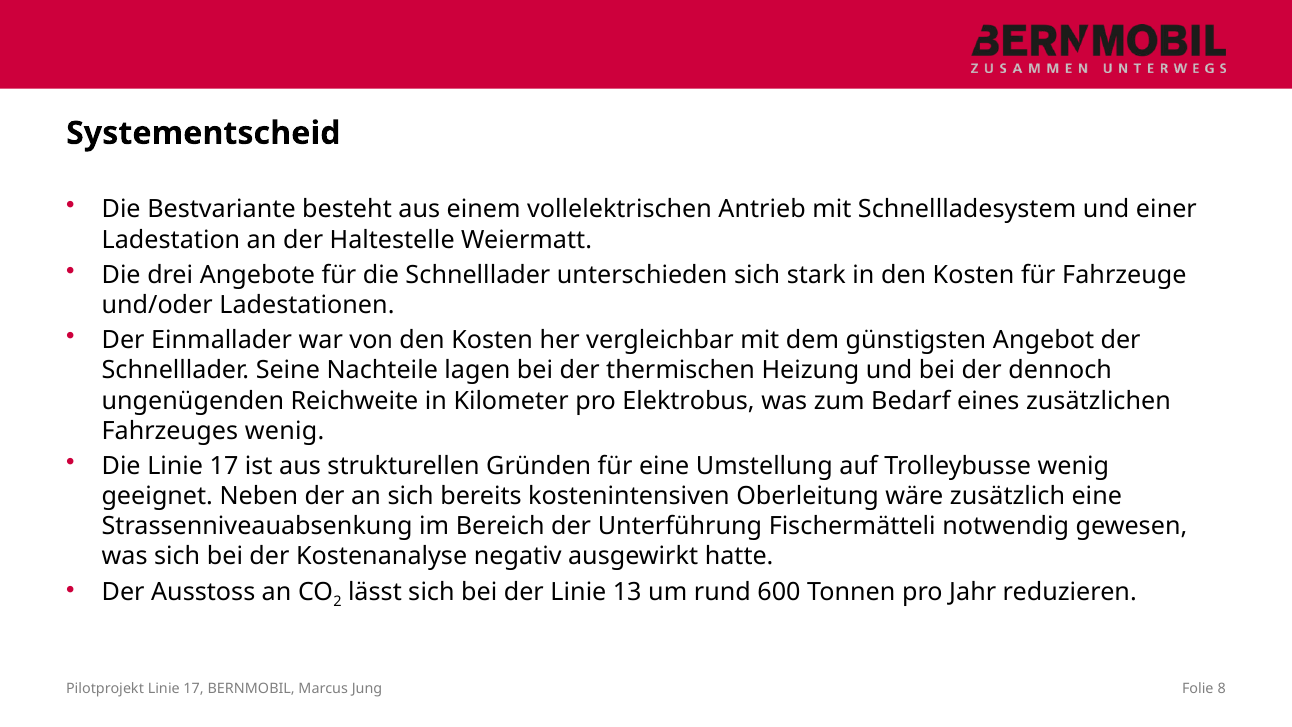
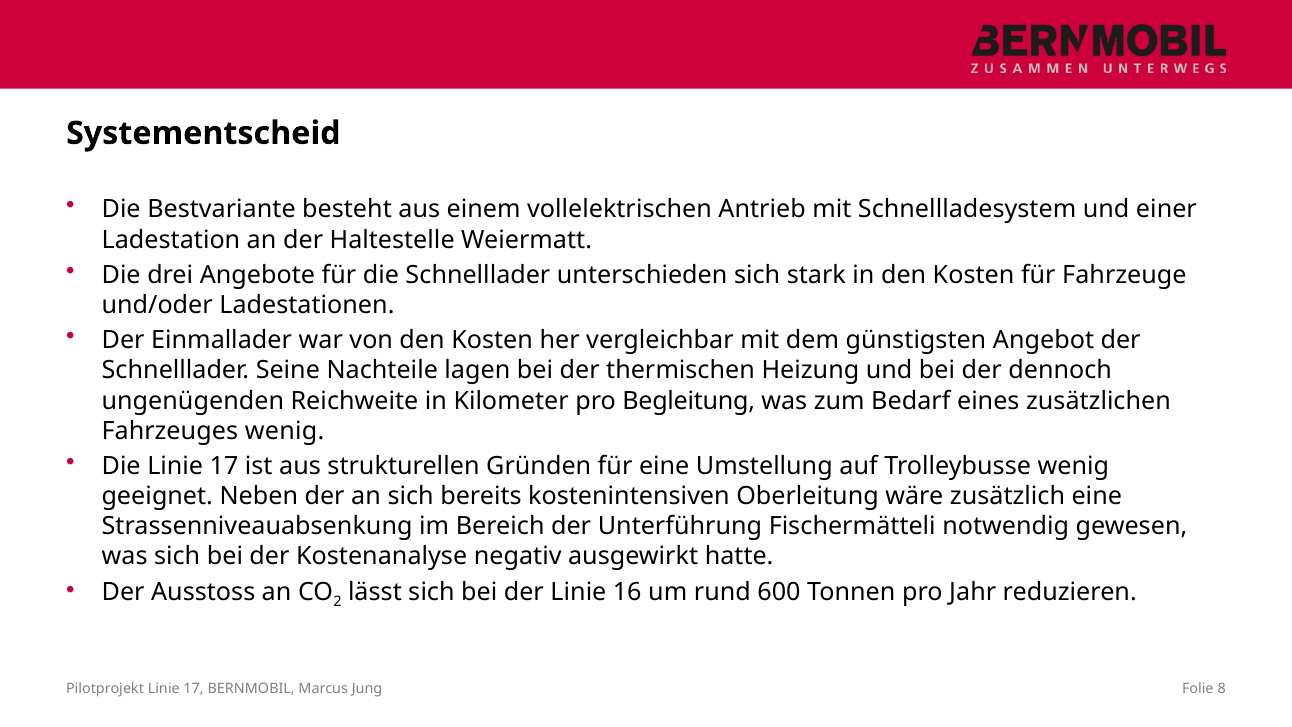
Elektrobus: Elektrobus -> Begleitung (689, 401)
13: 13 -> 16 (627, 592)
